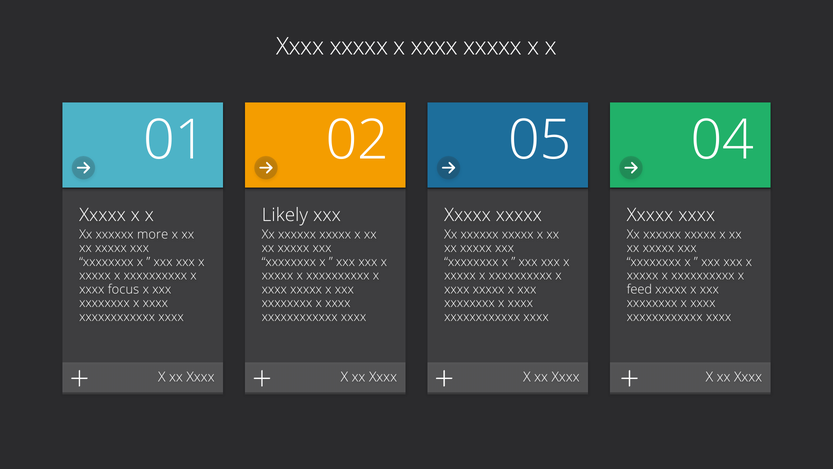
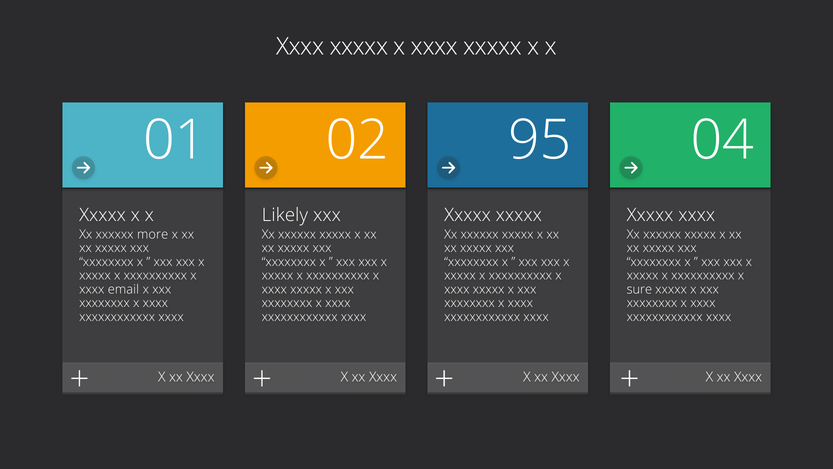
05: 05 -> 95 (540, 140)
focus: focus -> email (123, 289)
feed: feed -> sure (639, 289)
